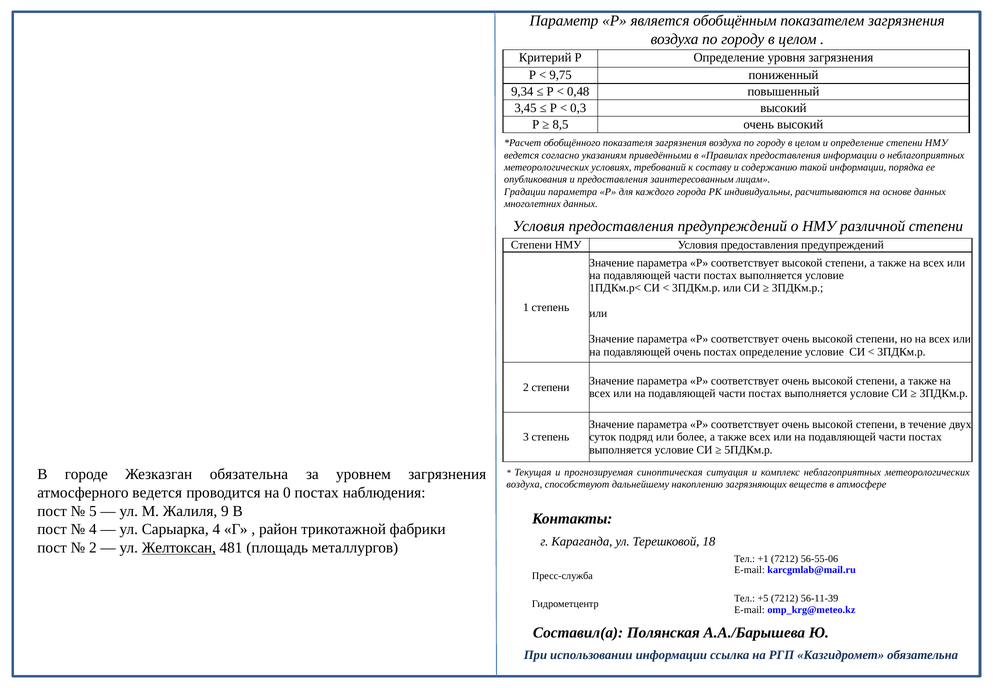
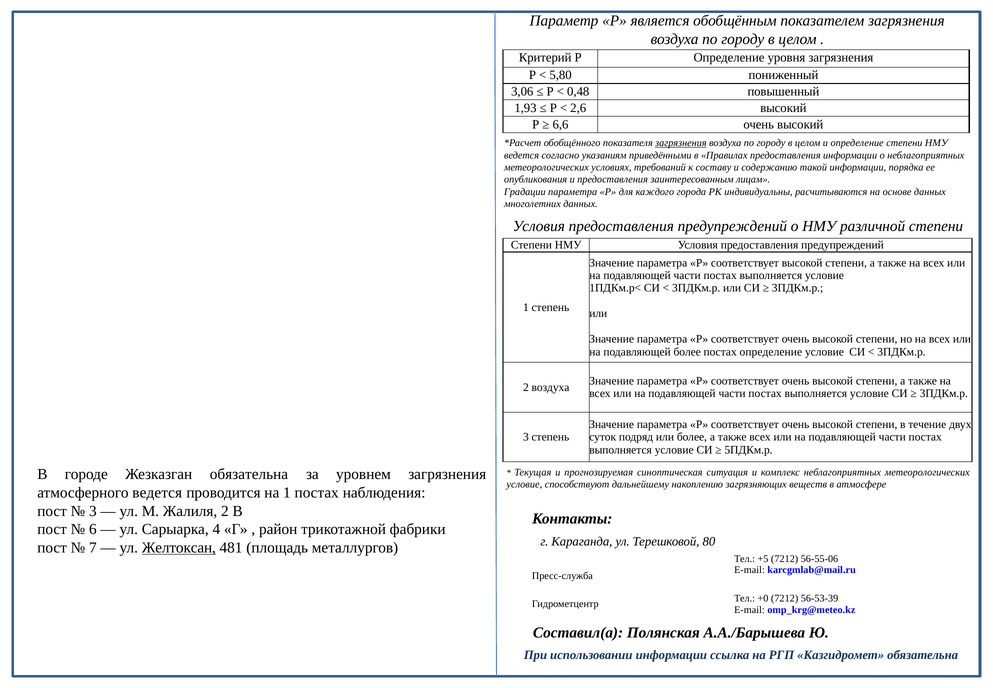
9,75: 9,75 -> 5,80 (561, 75)
9,34: 9,34 -> 3,06 (522, 91)
3,45: 3,45 -> 1,93 (525, 108)
0,3: 0,3 -> 2,6 (578, 108)
8,5: 8,5 -> 6,6 (560, 124)
загрязнения underline: none -> present (681, 143)
подавляющей очень: очень -> более (687, 351)
2 степени: степени -> воздуха (550, 387)
воздуха: воздуха -> условие (524, 484)
на 0: 0 -> 1 (287, 492)
5: 5 -> 3 (93, 511)
Жалиля 9: 9 -> 2 (225, 511)
4: 4 -> 6 (93, 529)
18: 18 -> 80 (709, 541)
2: 2 -> 7 (93, 547)
+1: +1 -> +5 (763, 558)
+5: +5 -> +0 (763, 598)
56-11-39: 56-11-39 -> 56-53-39 (820, 598)
